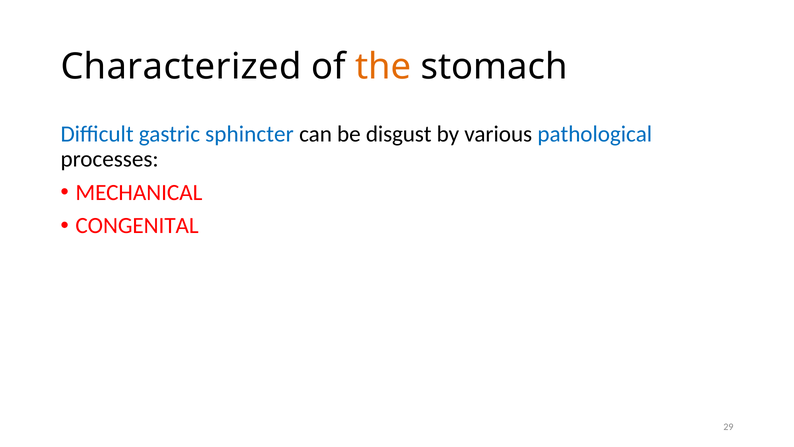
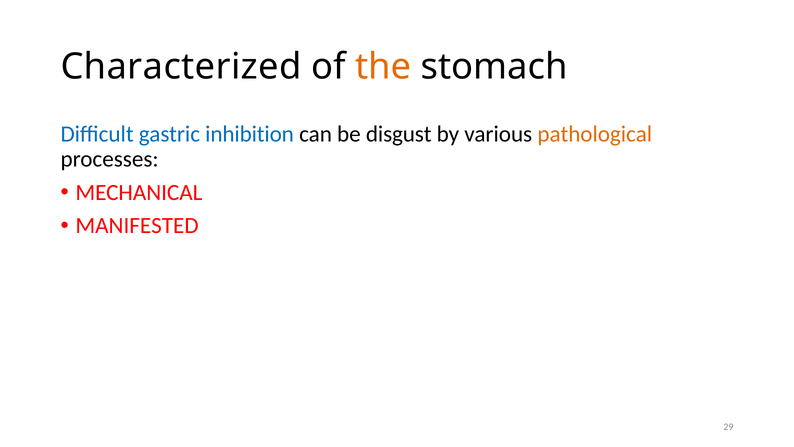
sphincter: sphincter -> inhibition (250, 134)
pathological colour: blue -> orange (595, 134)
CONGENITAL: CONGENITAL -> MANIFESTED (137, 226)
